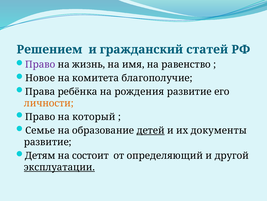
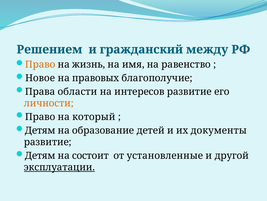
статей: статей -> между (207, 49)
Право colour: purple -> orange (40, 64)
комитета: комитета -> правовых (96, 78)
ребёнка: ребёнка -> области (77, 91)
рождения: рождения -> интересов (139, 91)
Семье: Семье -> Детям (40, 130)
детей underline: present -> none (151, 130)
определяющий: определяющий -> установленные (165, 155)
